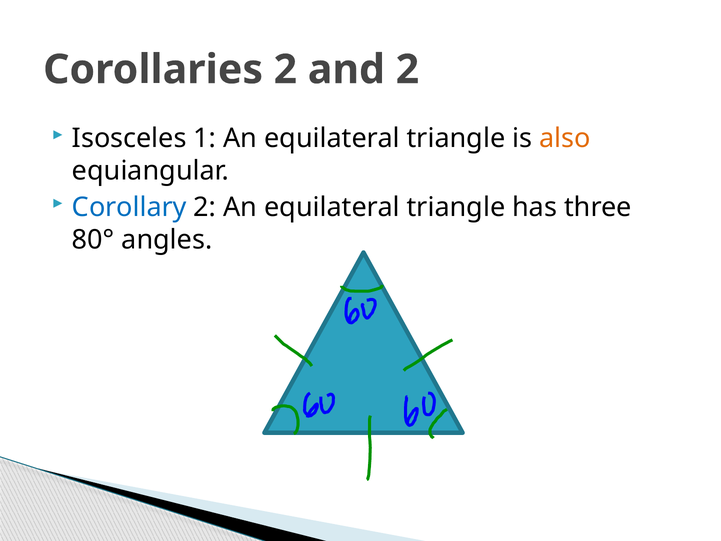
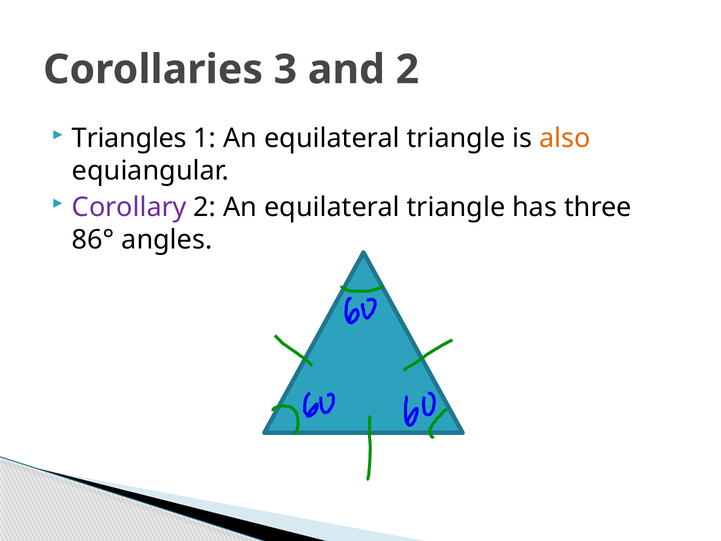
Corollaries 2: 2 -> 3 (285, 70)
Isosceles: Isosceles -> Triangles (129, 138)
Corollary colour: blue -> purple (129, 207)
80°: 80° -> 86° (93, 240)
